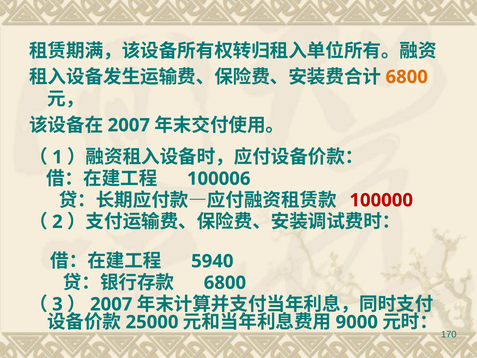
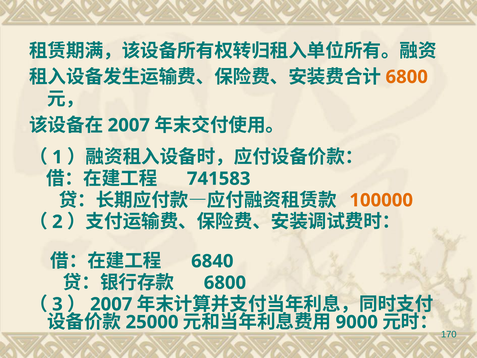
100006: 100006 -> 741583 (219, 179)
100000 colour: red -> orange (381, 200)
5940: 5940 -> 6840 (212, 261)
